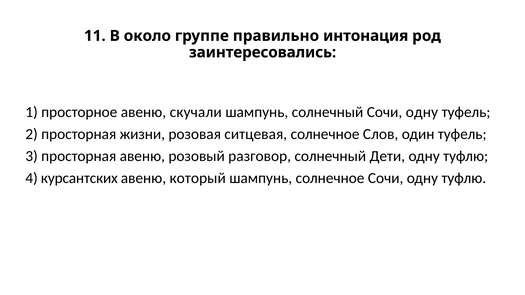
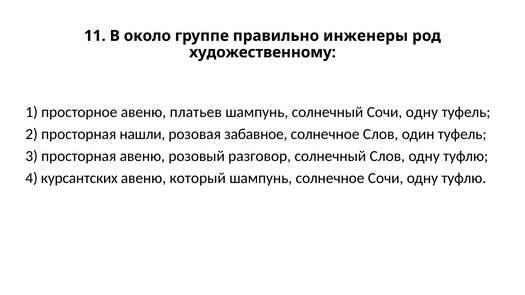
интонация: интонация -> инженеры (366, 36)
заинтересовались: заинтересовались -> художественному (263, 52)
скучали: скучали -> платьев (196, 112)
жизни: жизни -> нашли (142, 134)
ситцевая: ситцевая -> забавное (256, 134)
солнечный Дети: Дети -> Слов (387, 156)
